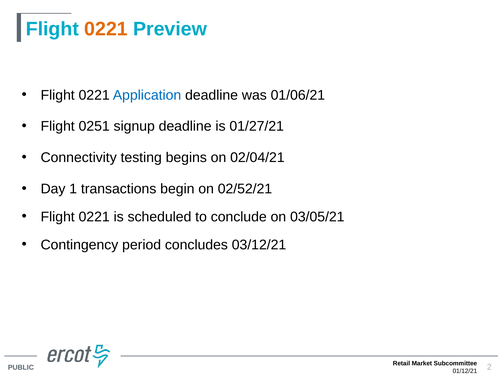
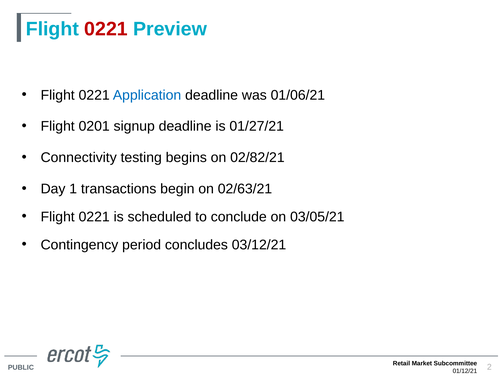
0221 colour: orange -> red (106, 29)
0251: 0251 -> 0201 (94, 126)
02/04/21: 02/04/21 -> 02/82/21 (257, 158)
02/52/21: 02/52/21 -> 02/63/21 (245, 189)
